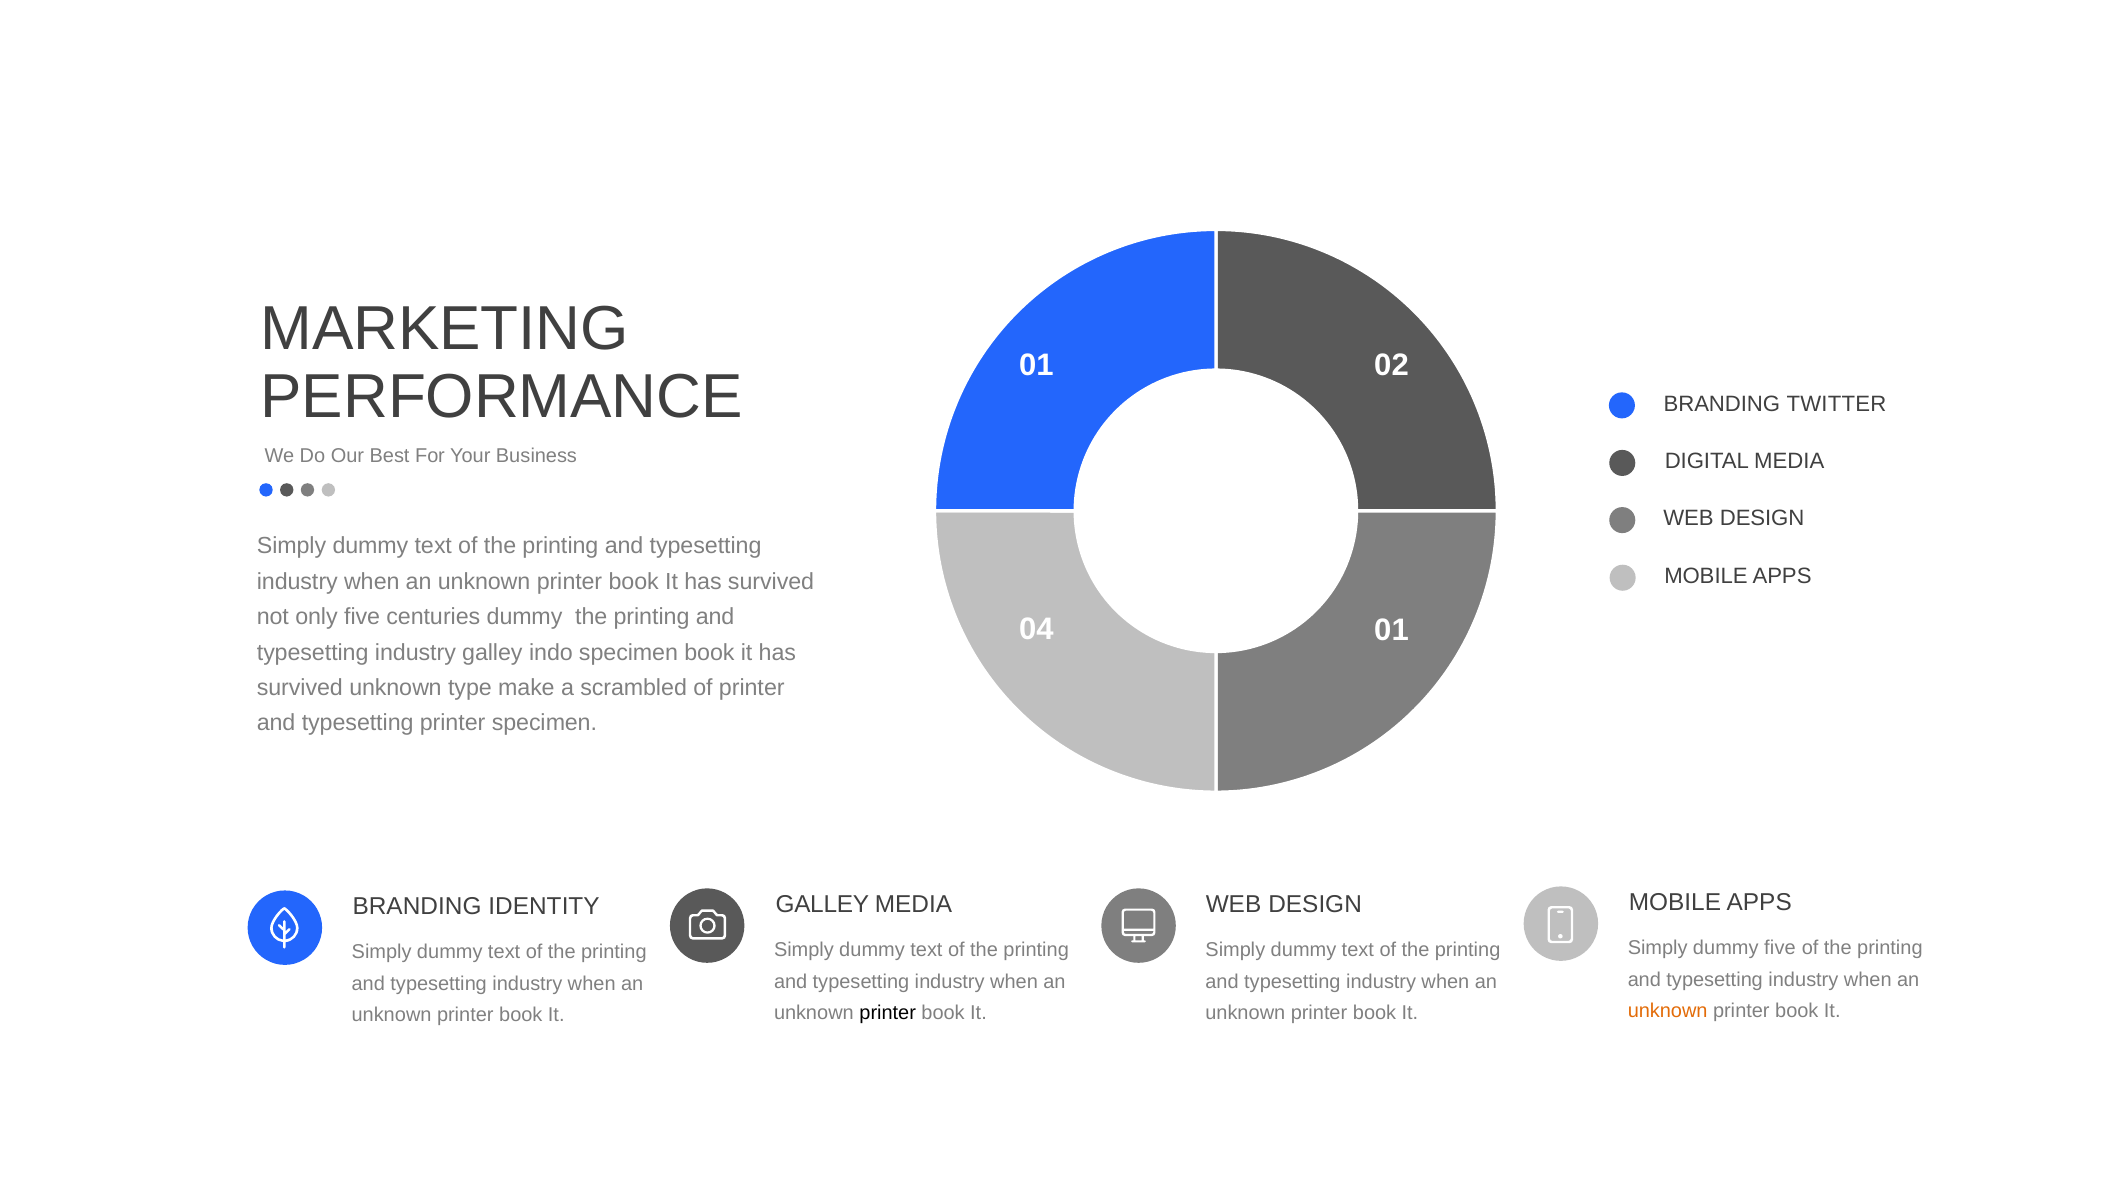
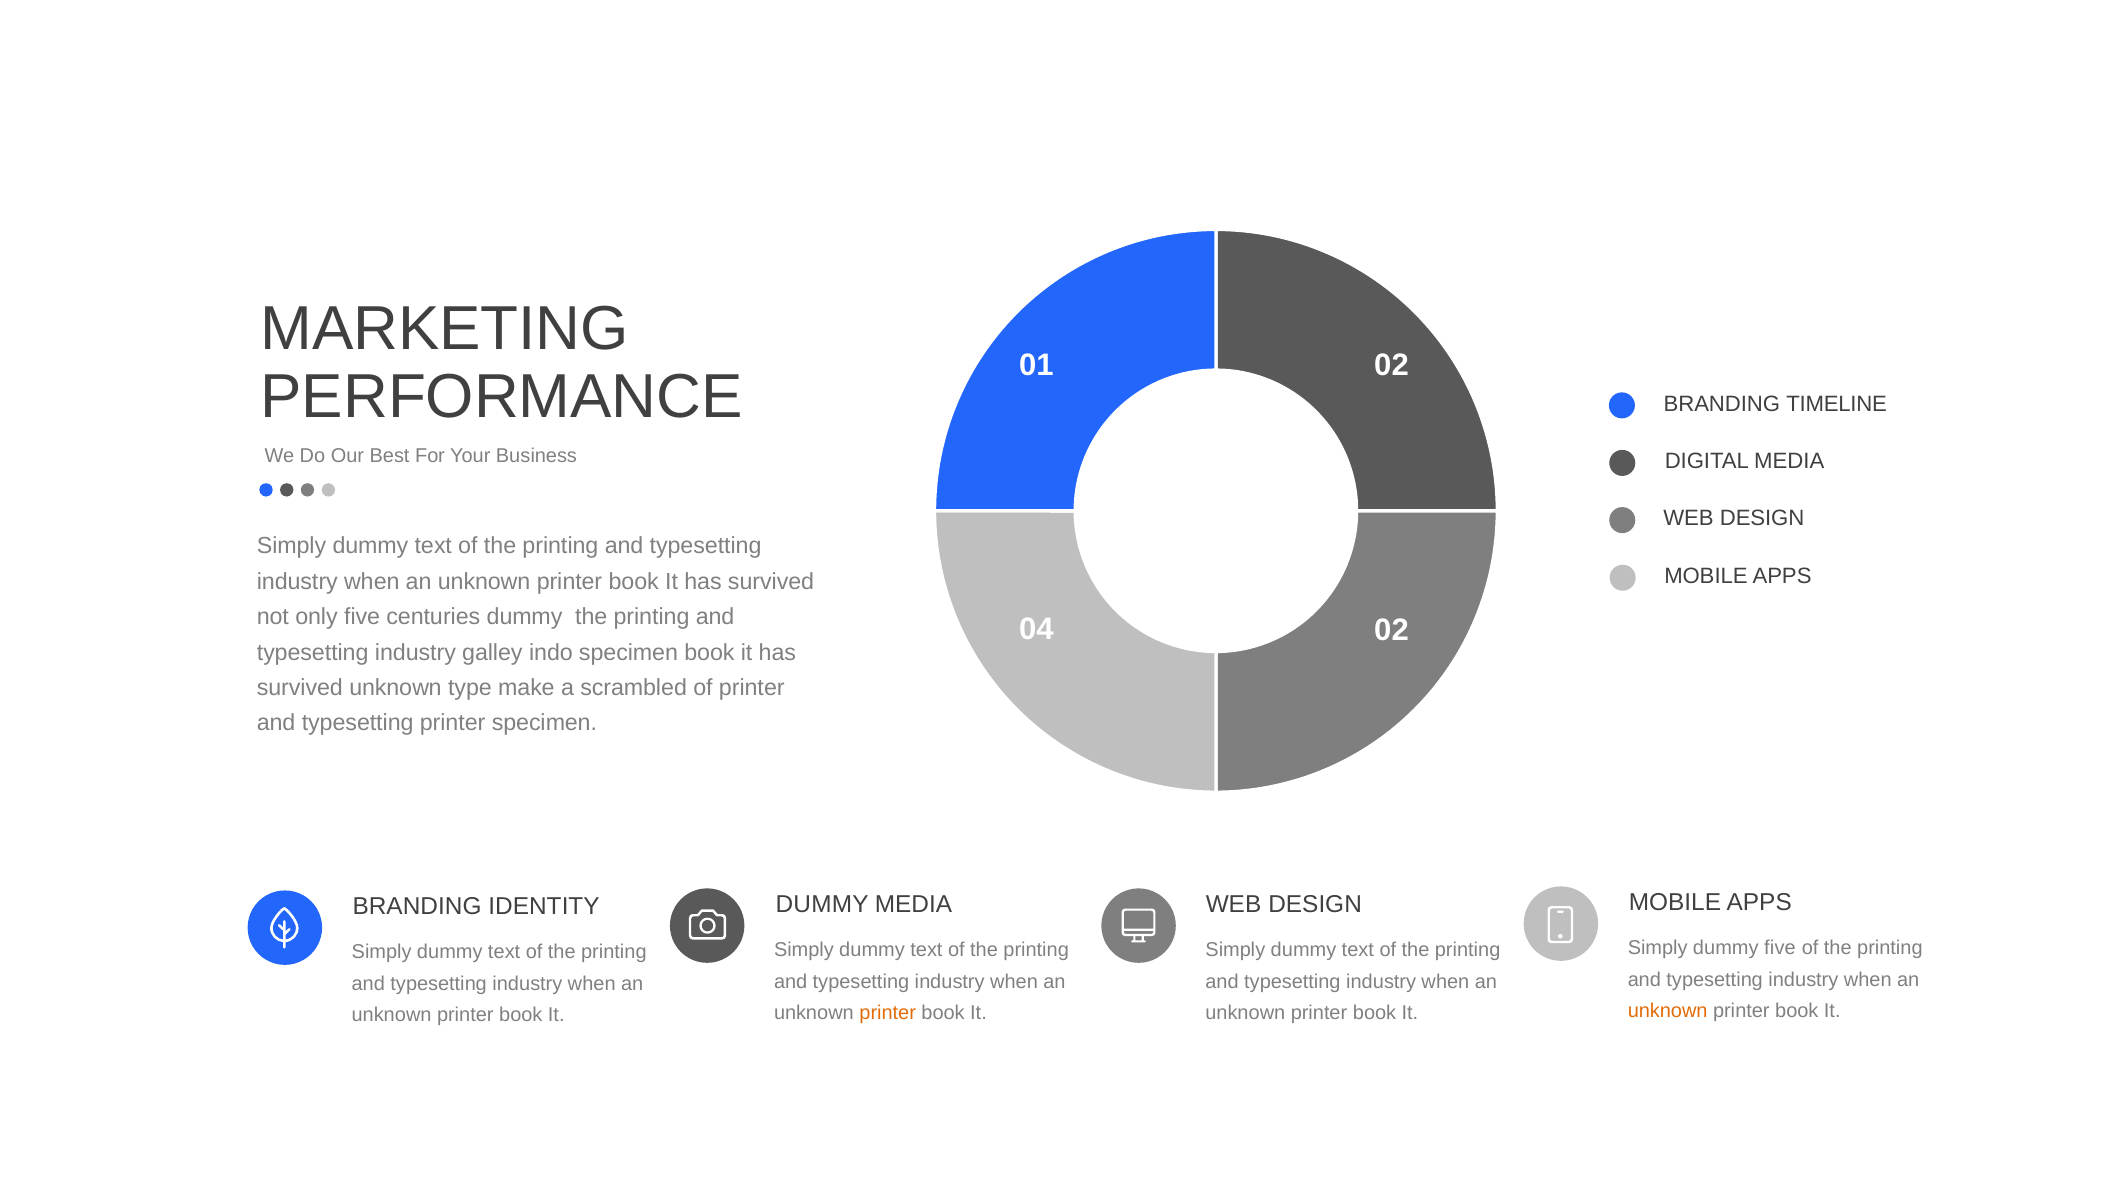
TWITTER: TWITTER -> TIMELINE (1837, 404)
04 01: 01 -> 02 (1392, 630)
GALLEY: GALLEY -> DUMMY (822, 904)
printer colour: black -> orange (888, 1013)
